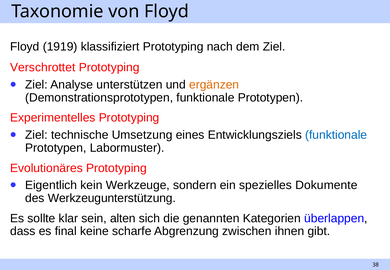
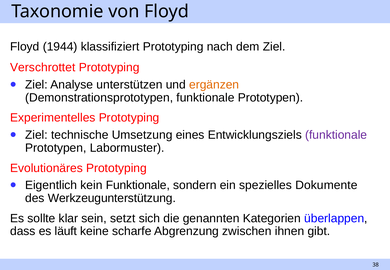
1919: 1919 -> 1944 (60, 47)
funktionale colour: blue -> purple (336, 135)
kein Werkzeuge: Werkzeuge -> Funktionale (138, 185)
alten: alten -> setzt (123, 218)
final: final -> läuft (66, 231)
